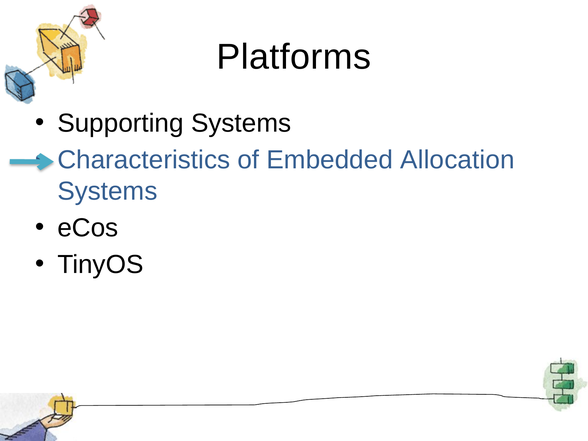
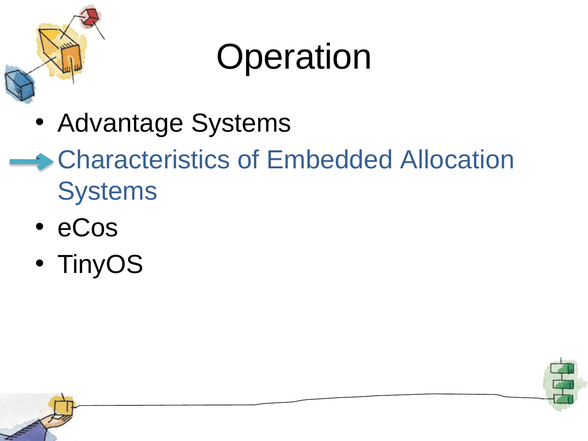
Platforms: Platforms -> Operation (294, 57)
Supporting: Supporting -> Advantage (120, 123)
